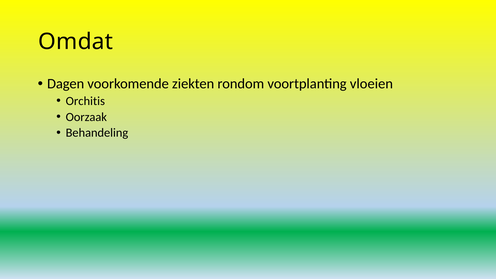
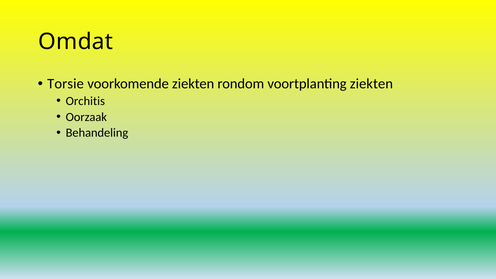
Dagen: Dagen -> Torsie (66, 84)
voortplanting vloeien: vloeien -> ziekten (371, 84)
